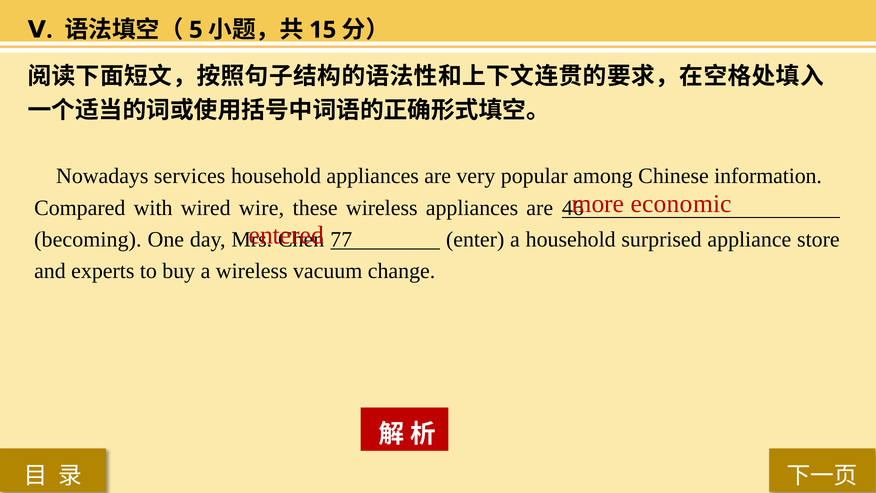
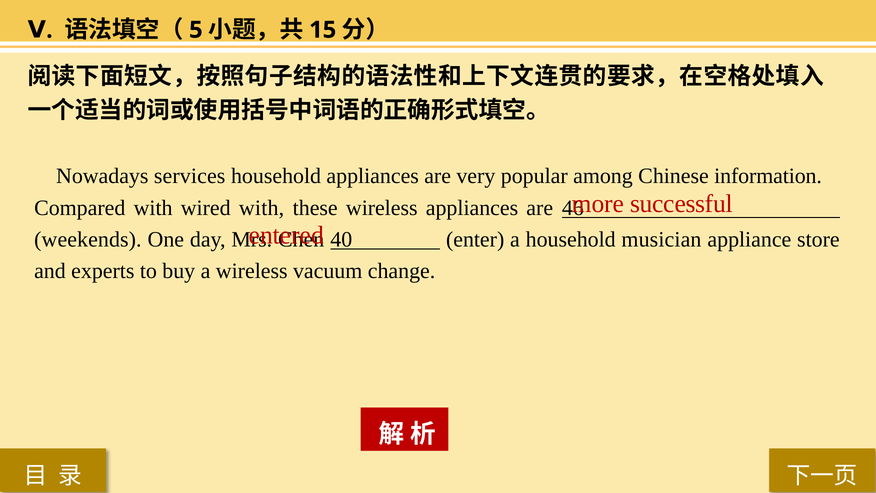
economic: economic -> successful (682, 204)
wired wire: wire -> with (262, 208)
becoming: becoming -> weekends (88, 239)
77: 77 -> 40 (341, 239)
surprised: surprised -> musician (661, 239)
